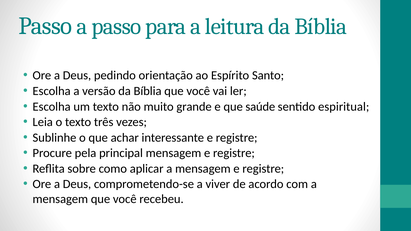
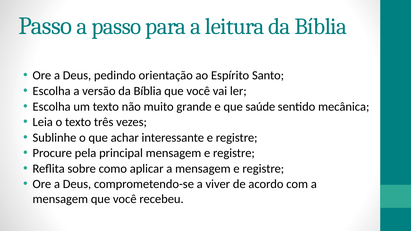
espiritual: espiritual -> mecânica (344, 107)
